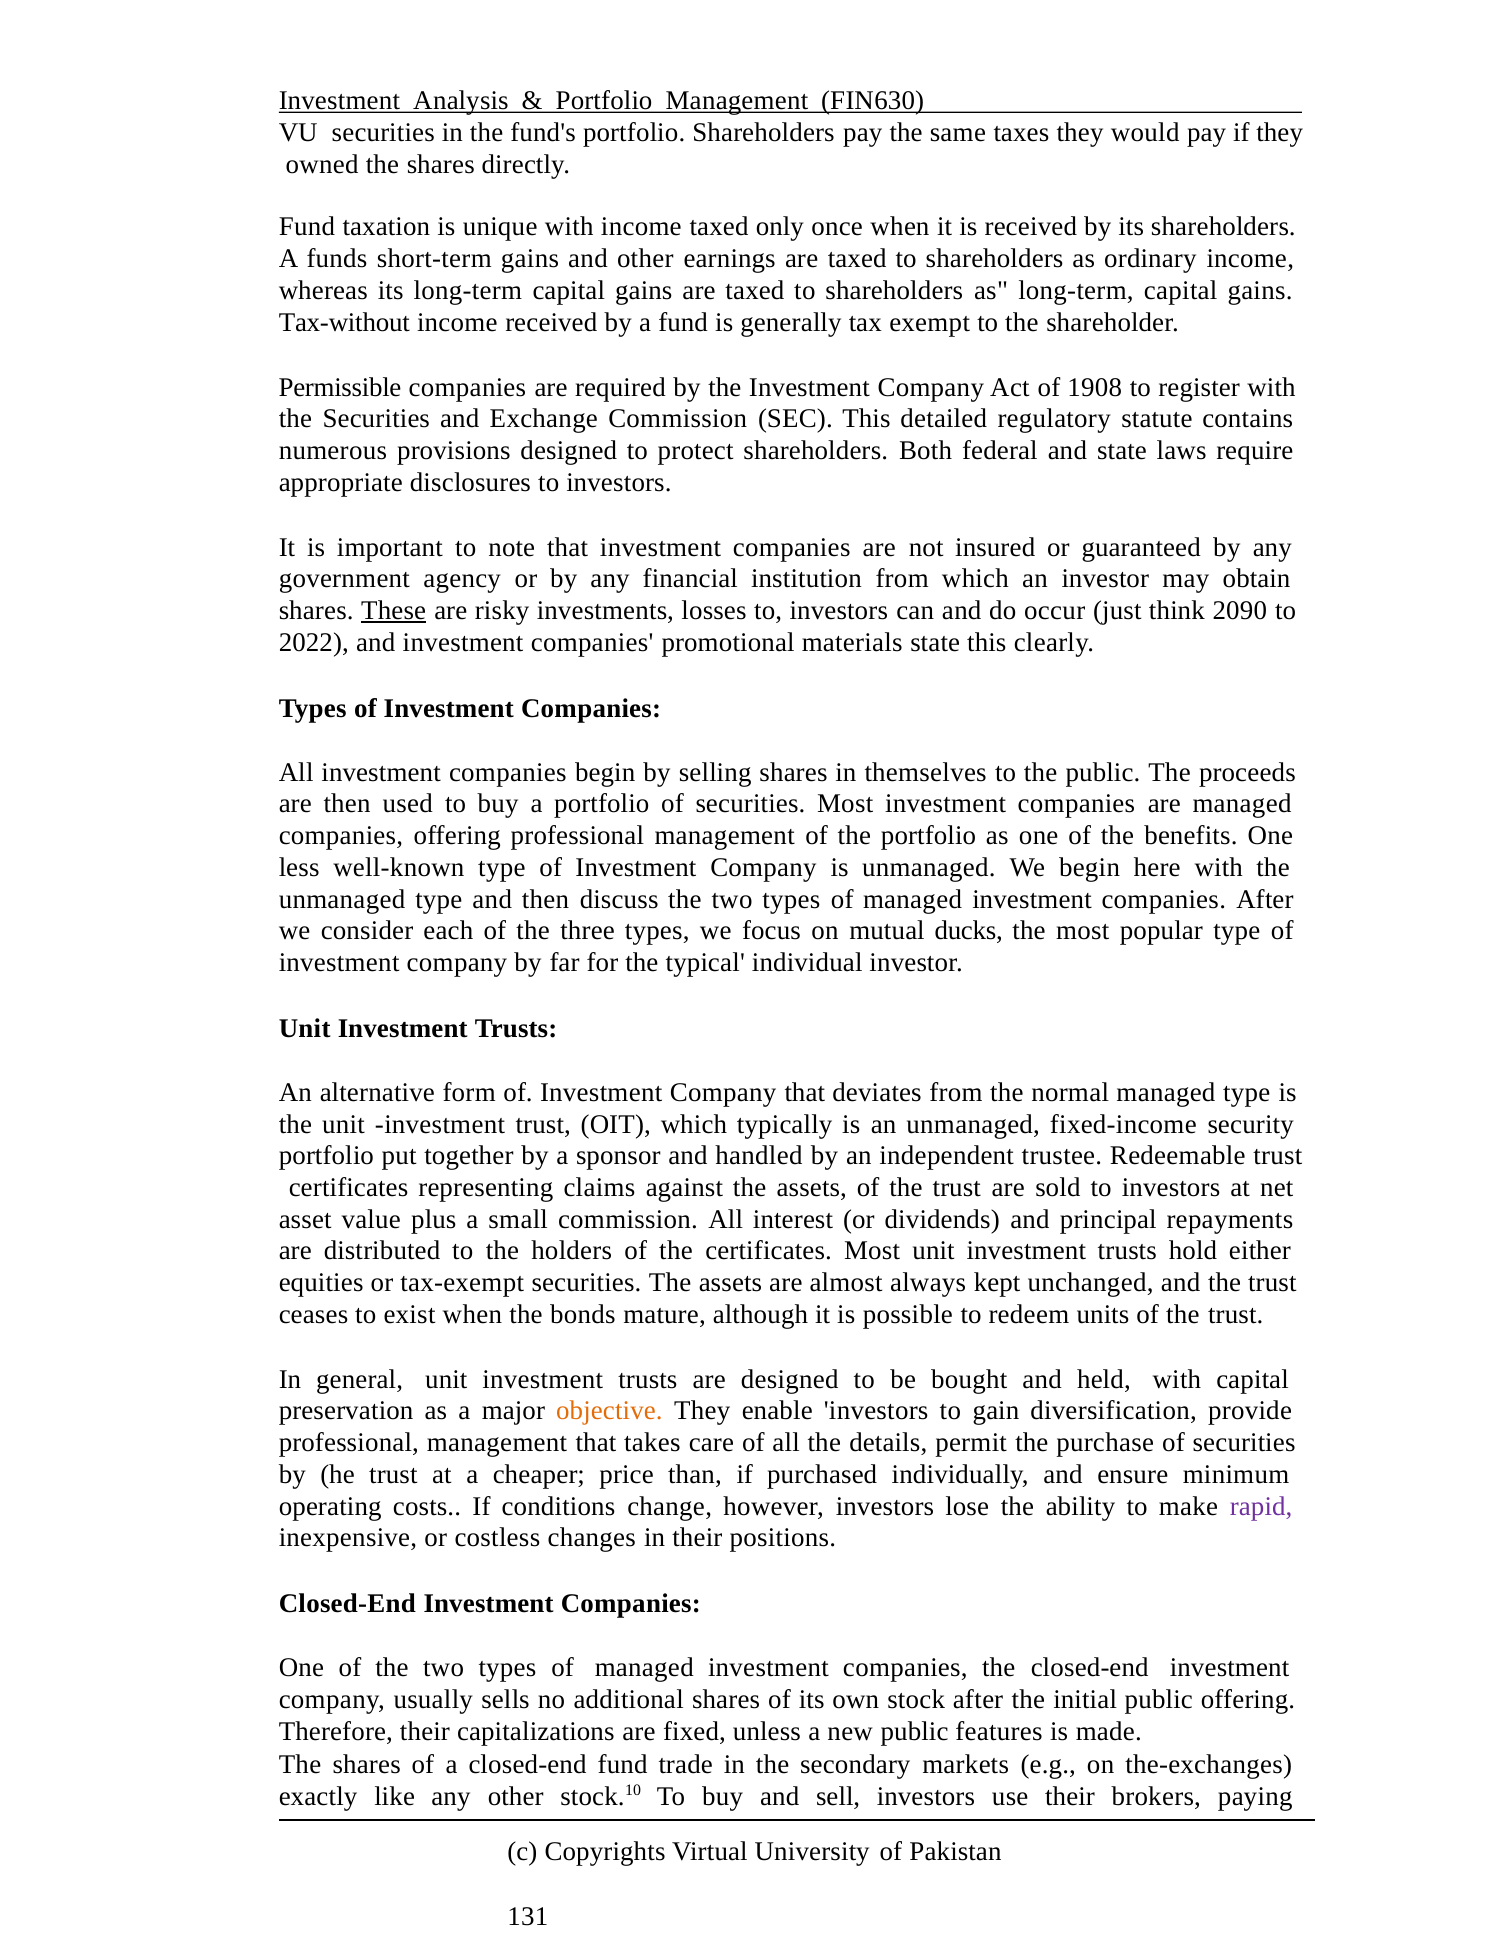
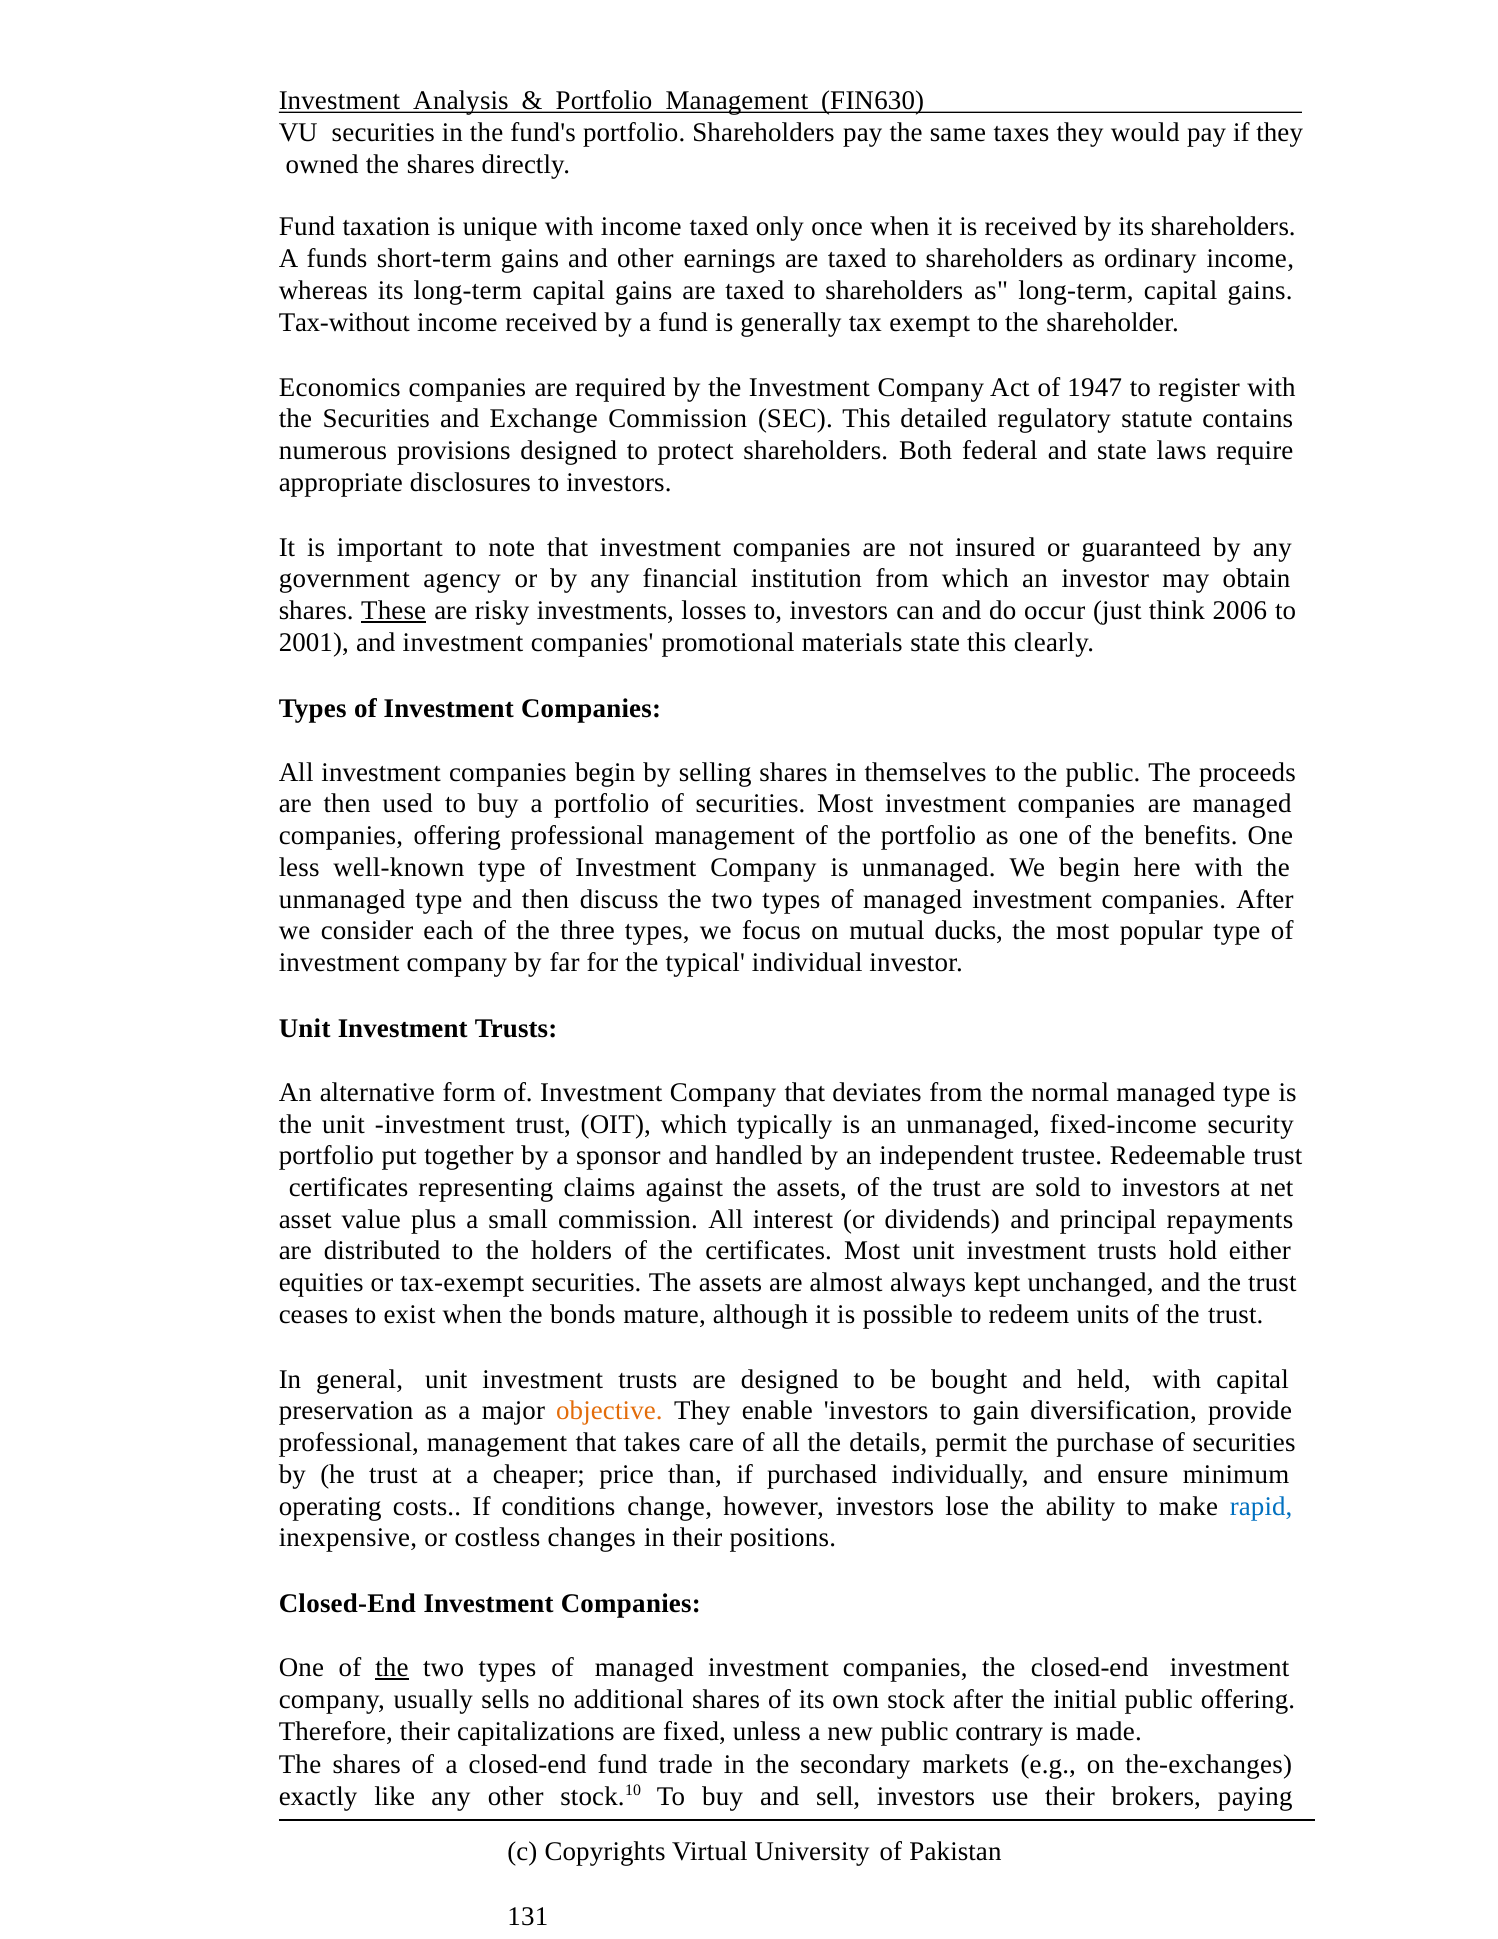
Permissible: Permissible -> Economics (340, 387)
1908: 1908 -> 1947 (1095, 387)
2090: 2090 -> 2006 (1240, 611)
2022: 2022 -> 2001 (314, 642)
rapid colour: purple -> blue (1261, 1506)
the underline: none -> present (392, 1667)
features: features -> contrary (999, 1731)
